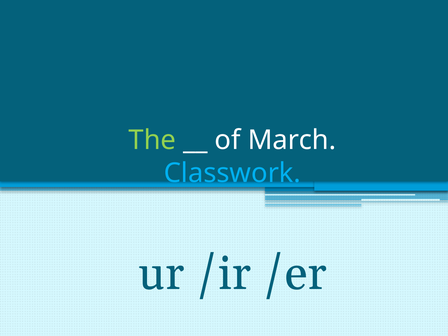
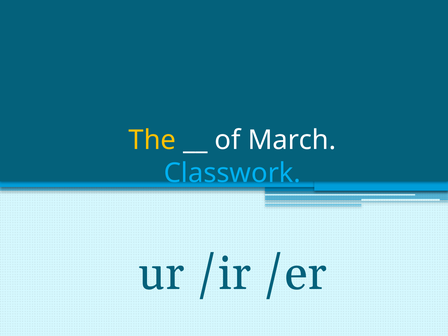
The colour: light green -> yellow (152, 140)
